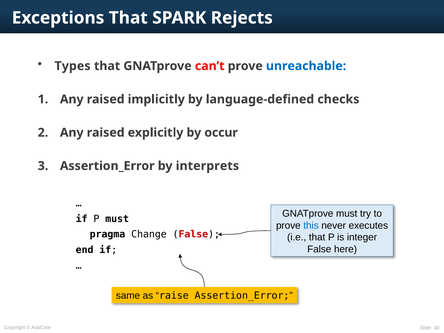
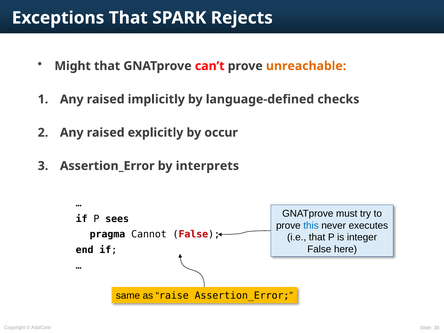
Types: Types -> Might (73, 66)
unreachable colour: blue -> orange (306, 66)
P must: must -> sees (117, 219)
Change: Change -> Cannot (149, 234)
